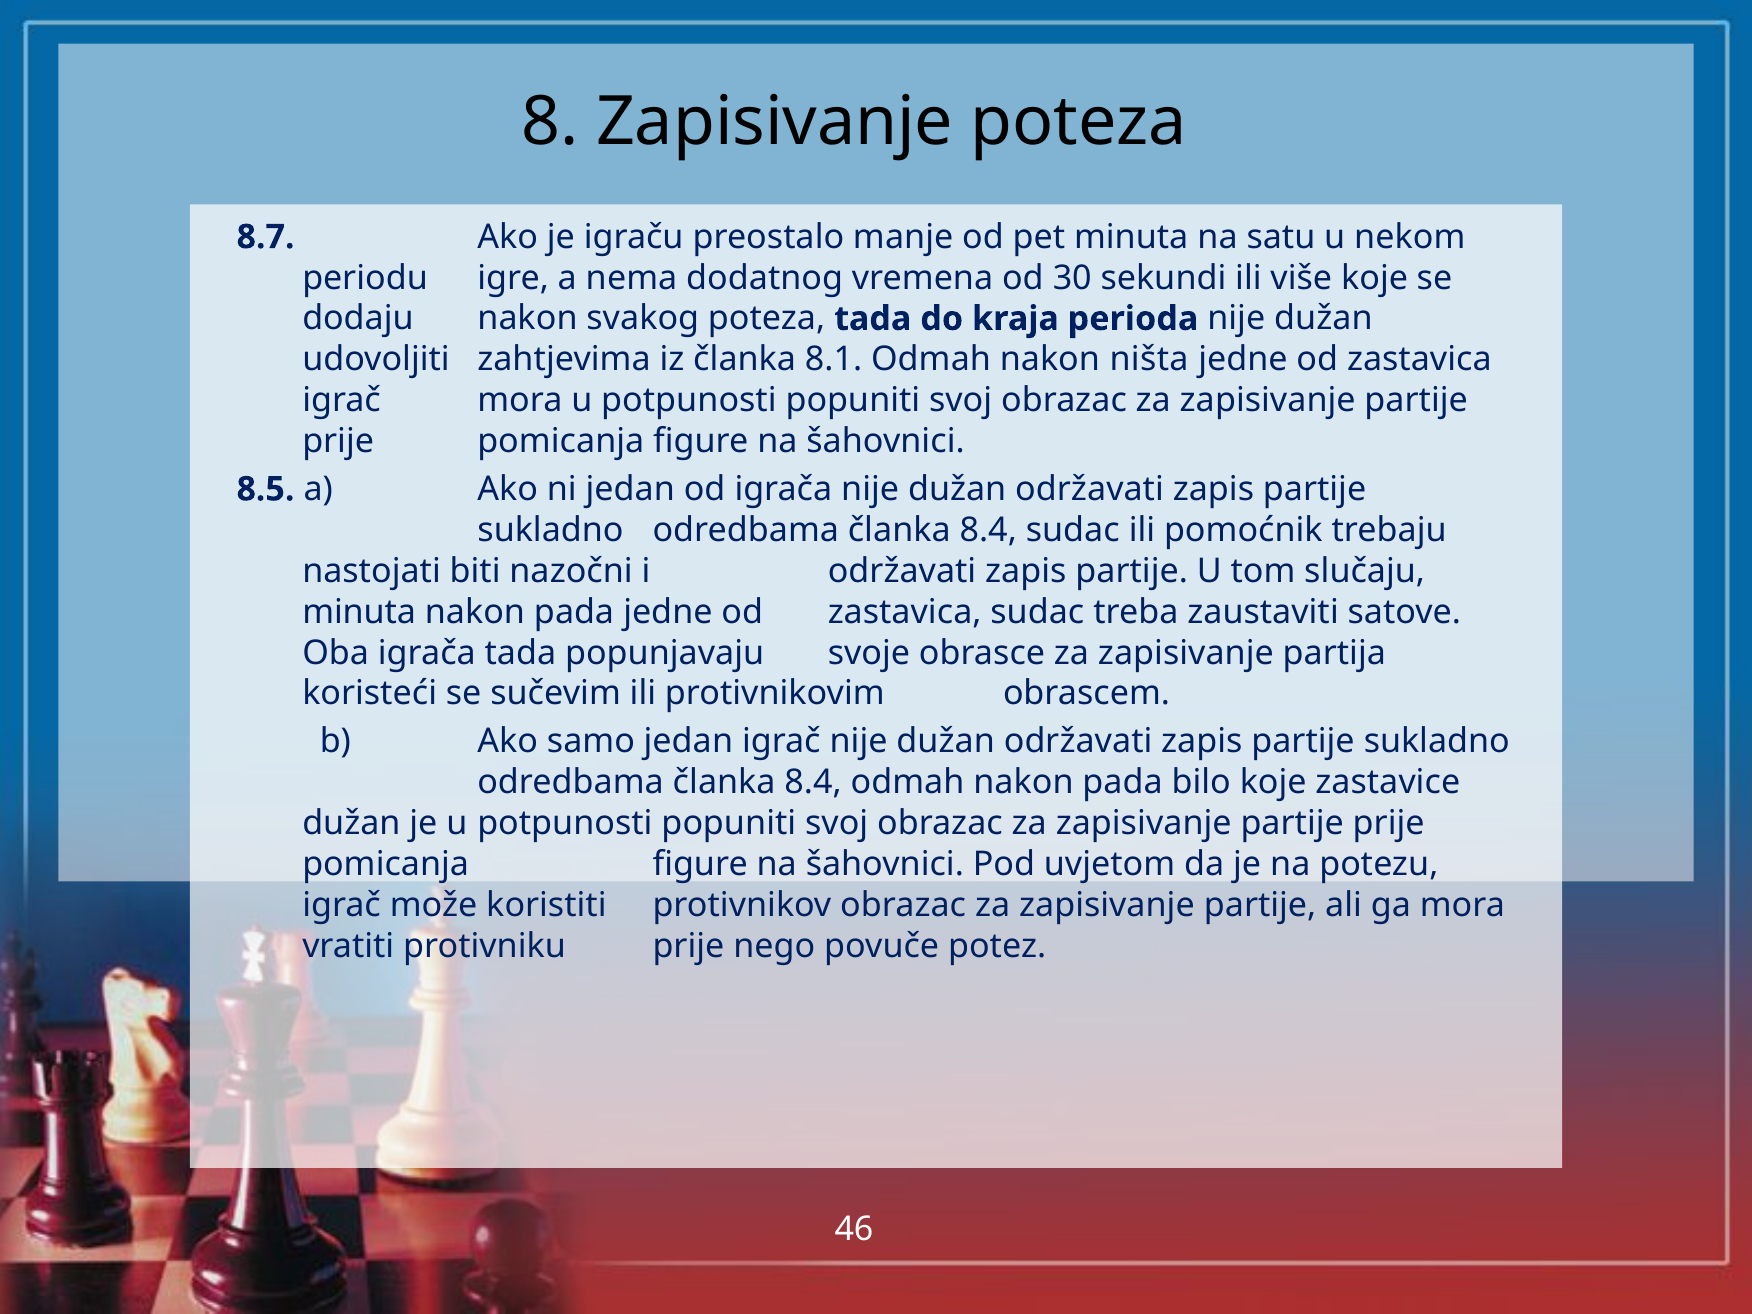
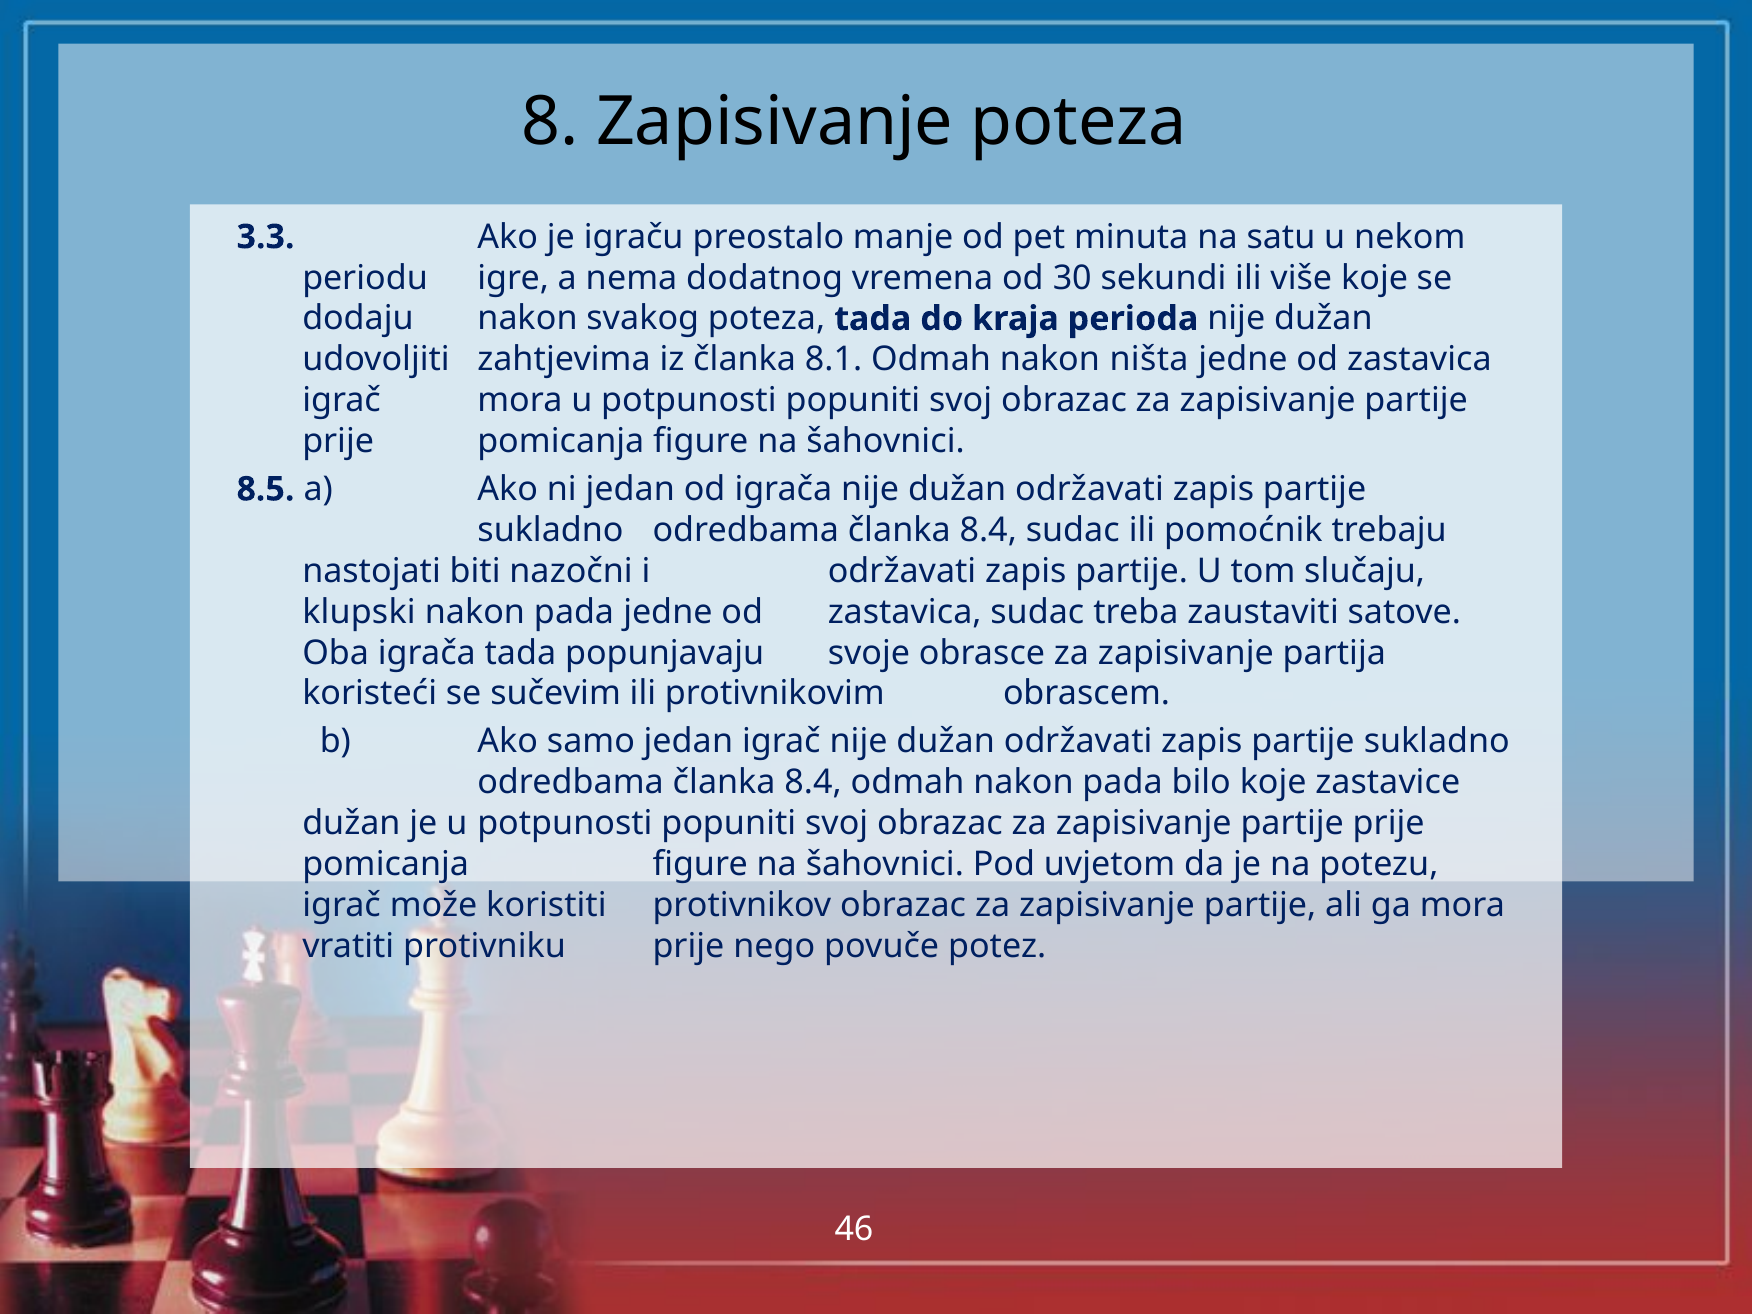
8.7: 8.7 -> 3.3 (266, 237)
minuta: minuta -> klupski (359, 612)
